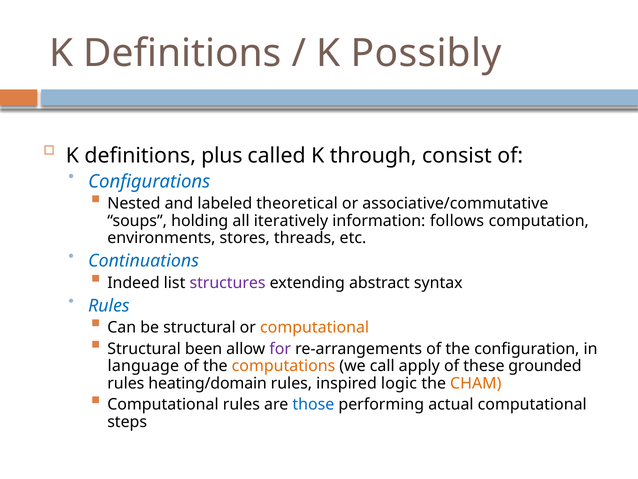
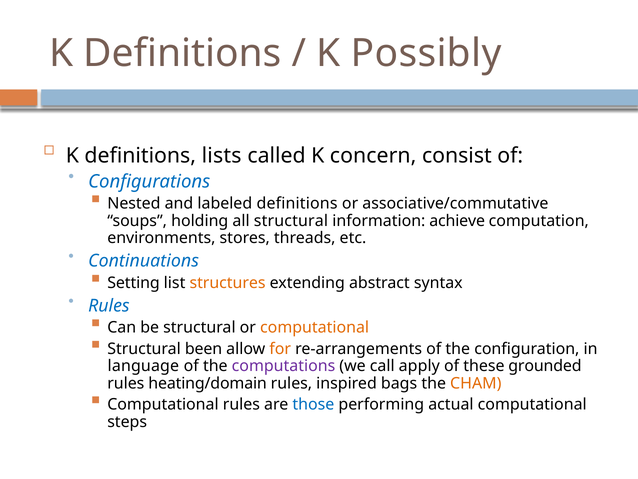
plus: plus -> lists (222, 156)
through: through -> concern (373, 156)
labeled theoretical: theoretical -> definitions (297, 203)
all iteratively: iteratively -> structural (291, 221)
follows: follows -> achieve (457, 221)
Indeed: Indeed -> Setting (134, 283)
structures colour: purple -> orange (228, 283)
for colour: purple -> orange (280, 349)
computations colour: orange -> purple (284, 366)
logic: logic -> bags (399, 383)
